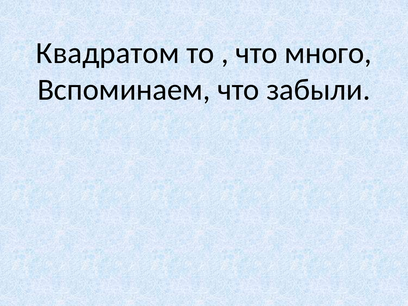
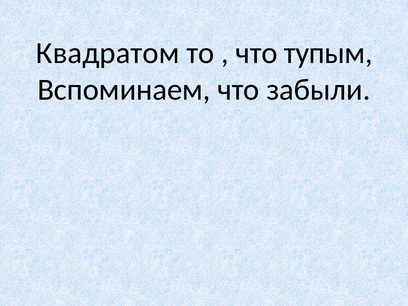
много: много -> тупым (328, 53)
